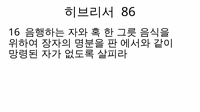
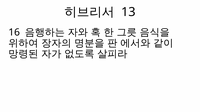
86: 86 -> 13 (128, 12)
